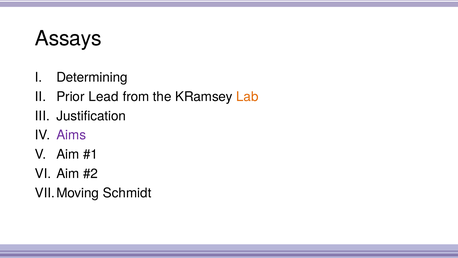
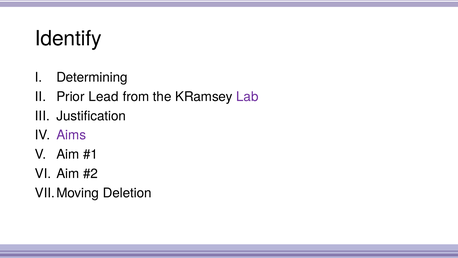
Assays: Assays -> Identify (68, 38)
Lab colour: orange -> purple (247, 97)
Schmidt: Schmidt -> Deletion (127, 193)
